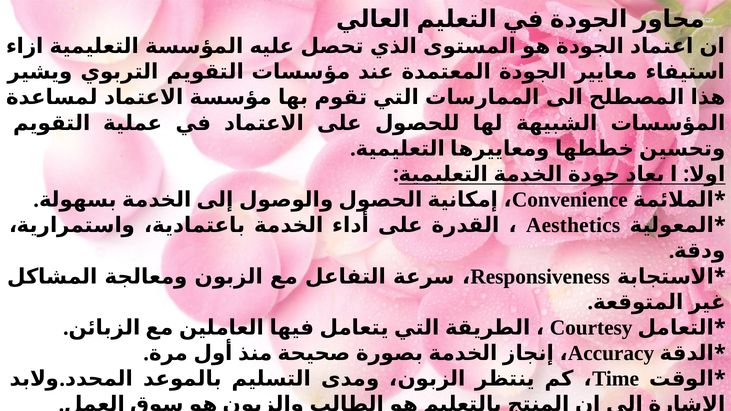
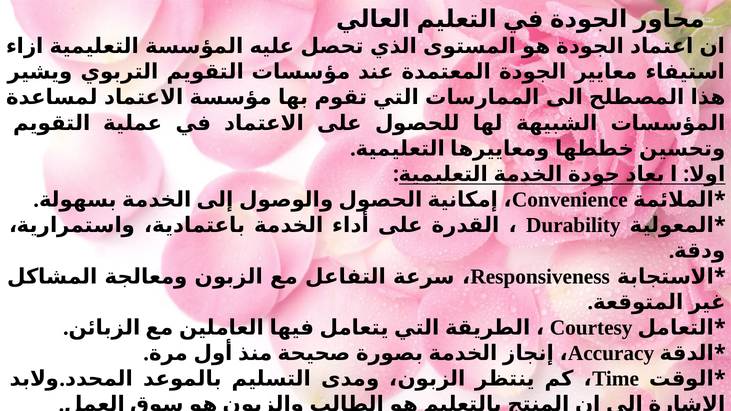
Aesthetics: Aesthetics -> Durability (573, 225)
